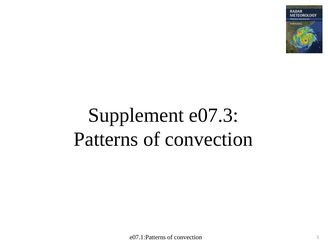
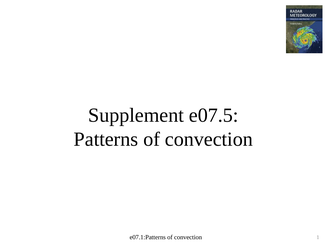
e07.3: e07.3 -> e07.5 (214, 115)
